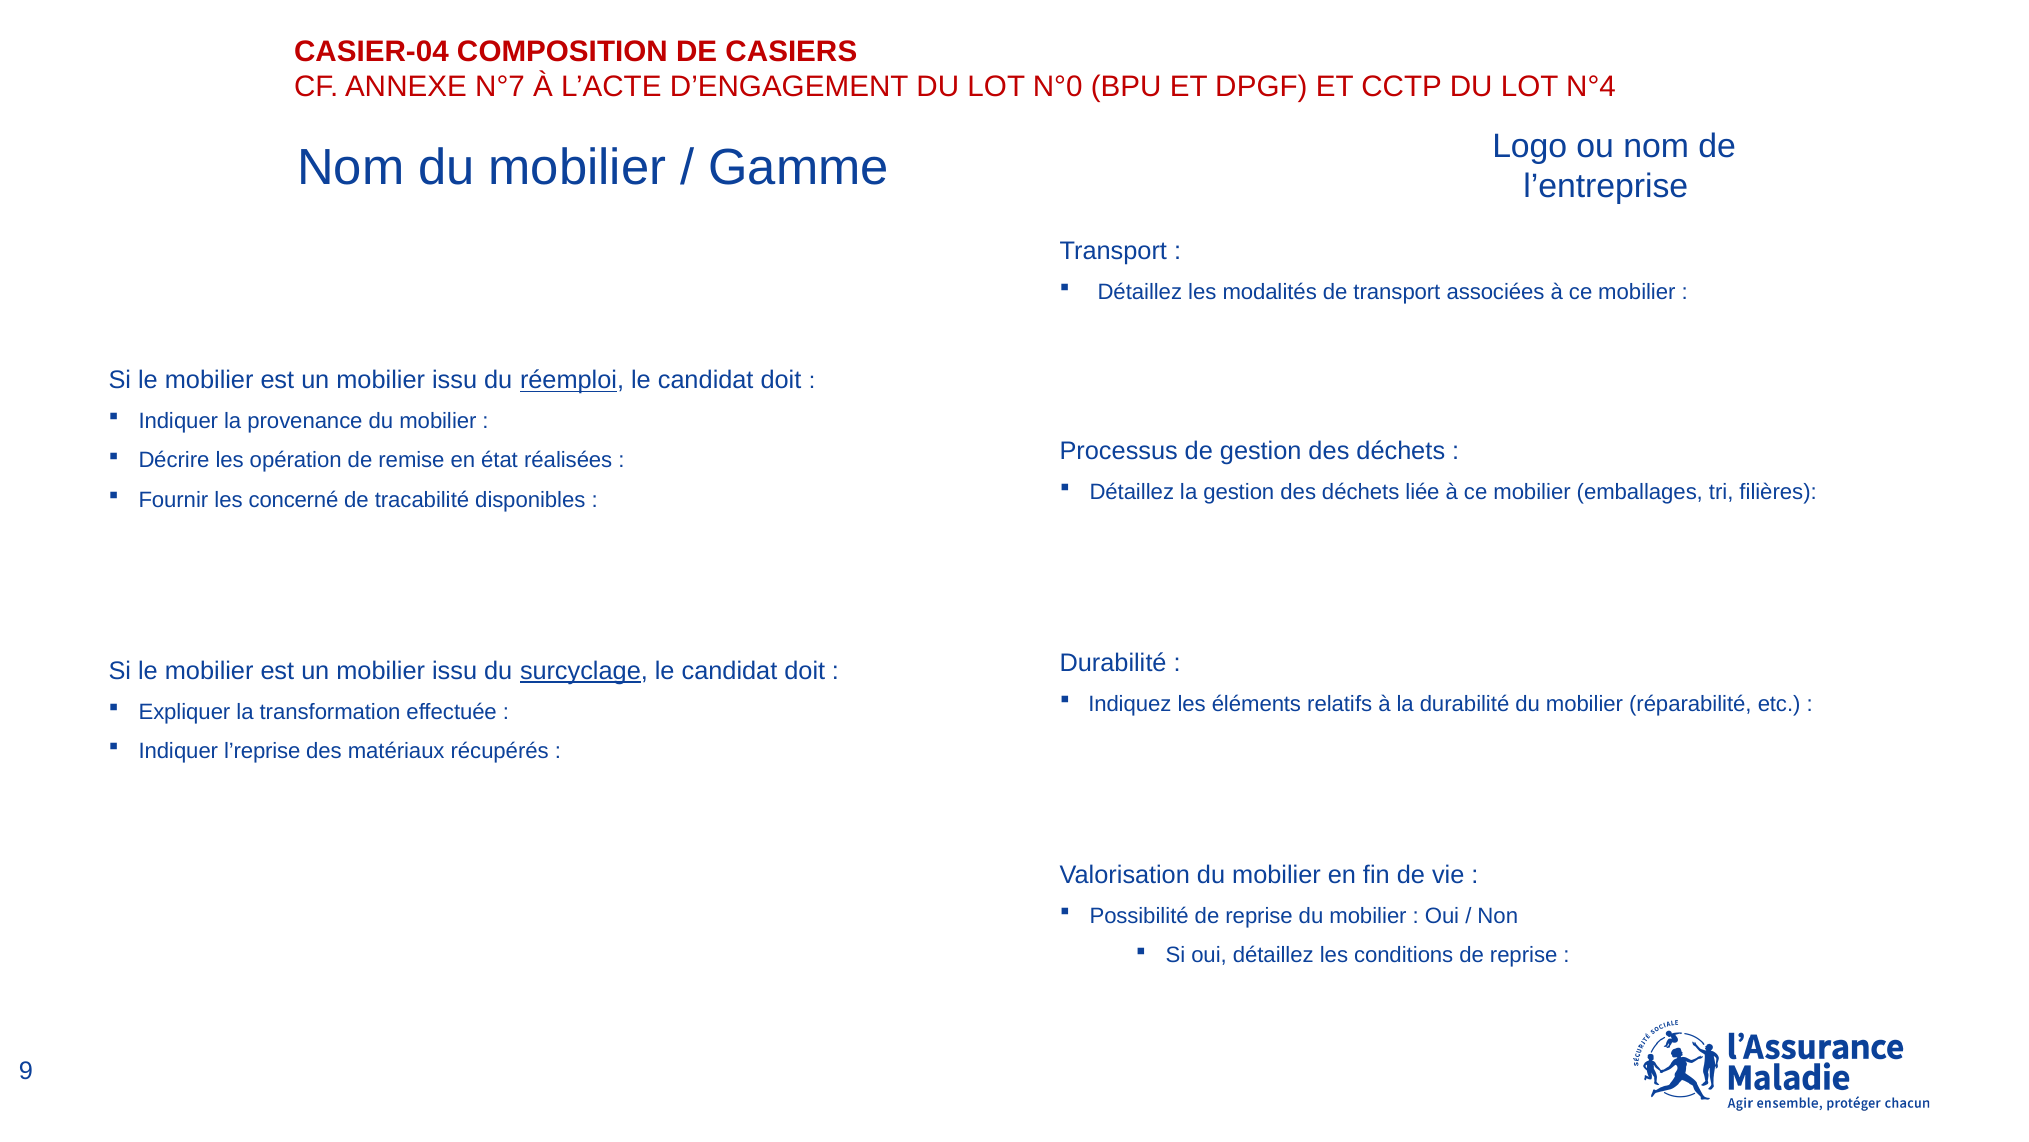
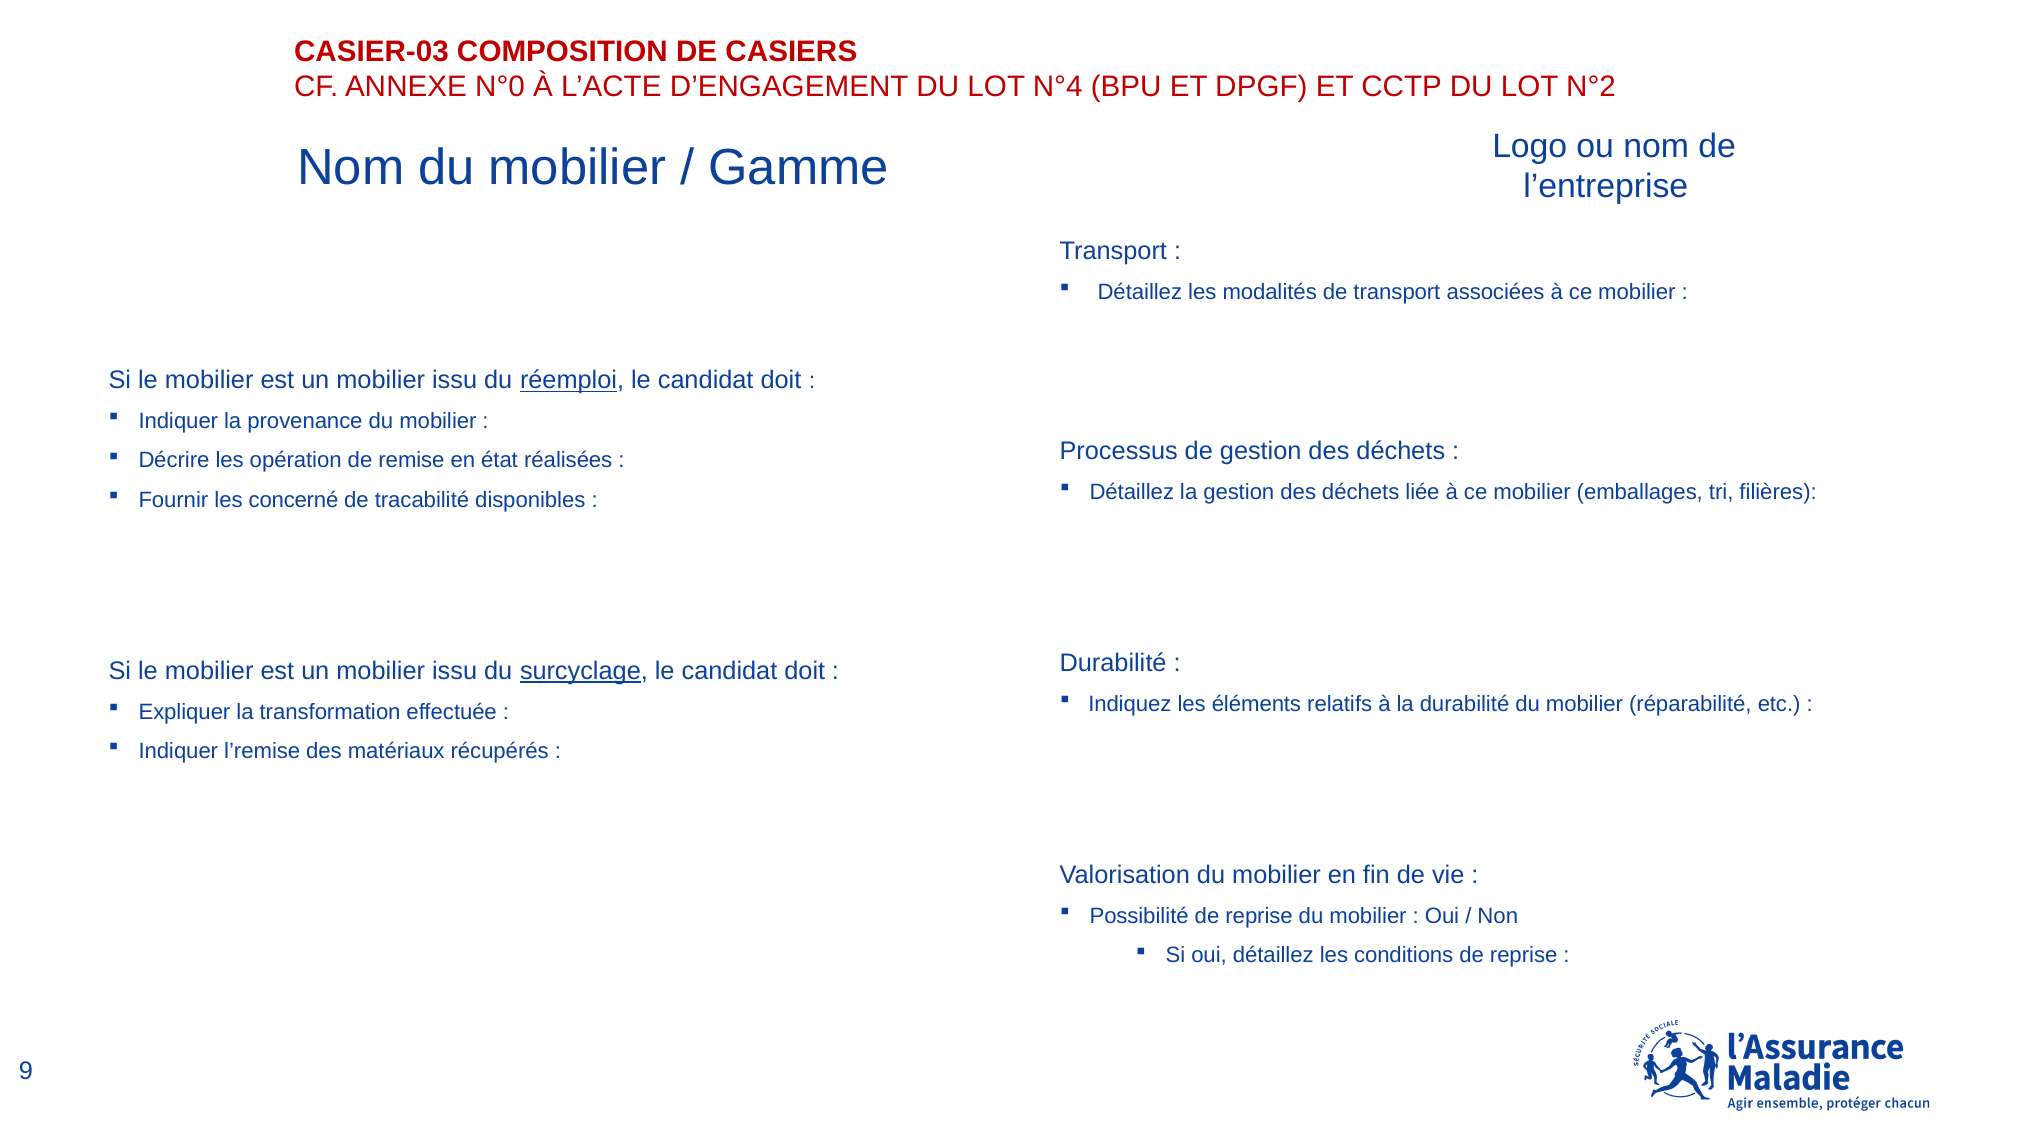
CASIER-04: CASIER-04 -> CASIER-03 (371, 52)
N°7: N°7 -> N°0 (500, 87)
N°0: N°0 -> N°4 (1058, 87)
N°4: N°4 -> N°2 (1591, 87)
l’reprise: l’reprise -> l’remise (262, 751)
